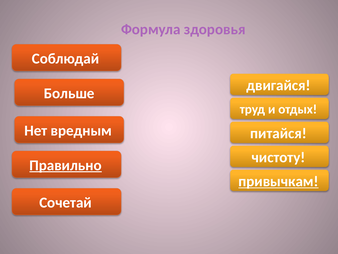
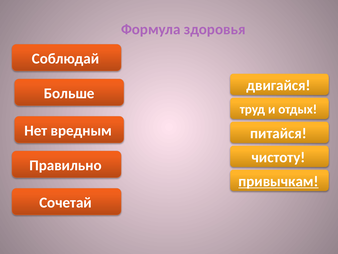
Правильно underline: present -> none (66, 165)
